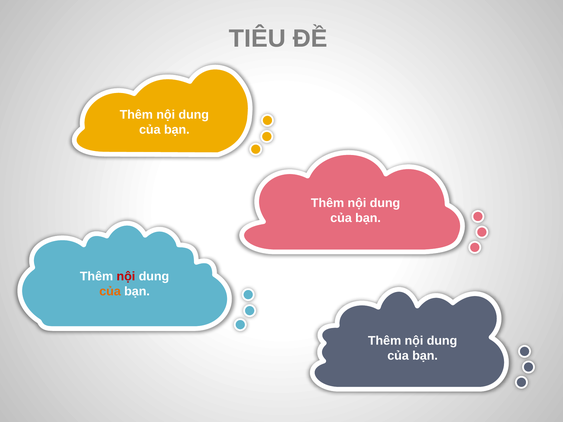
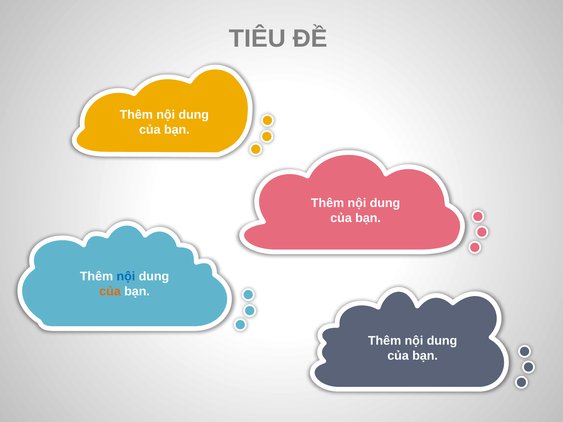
nội colour: red -> blue (126, 276)
